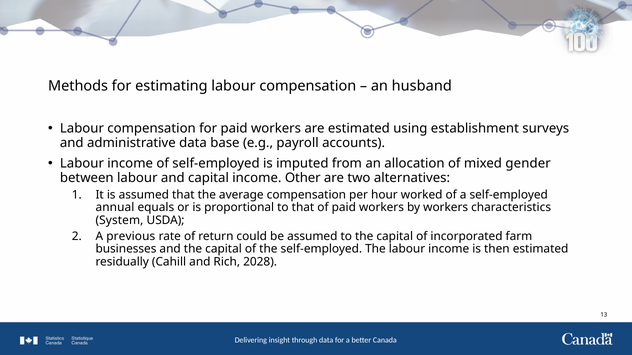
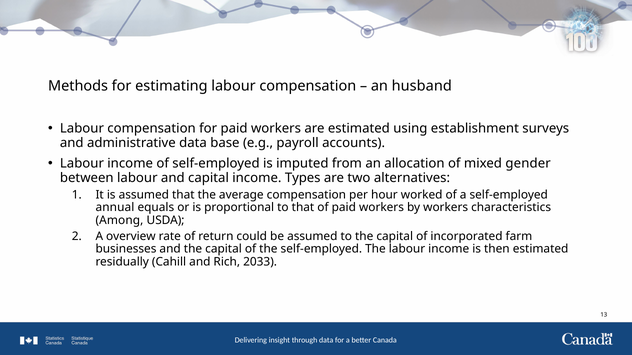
Other: Other -> Types (303, 178)
System: System -> Among (119, 221)
previous: previous -> overview (131, 237)
2028: 2028 -> 2033 (260, 262)
